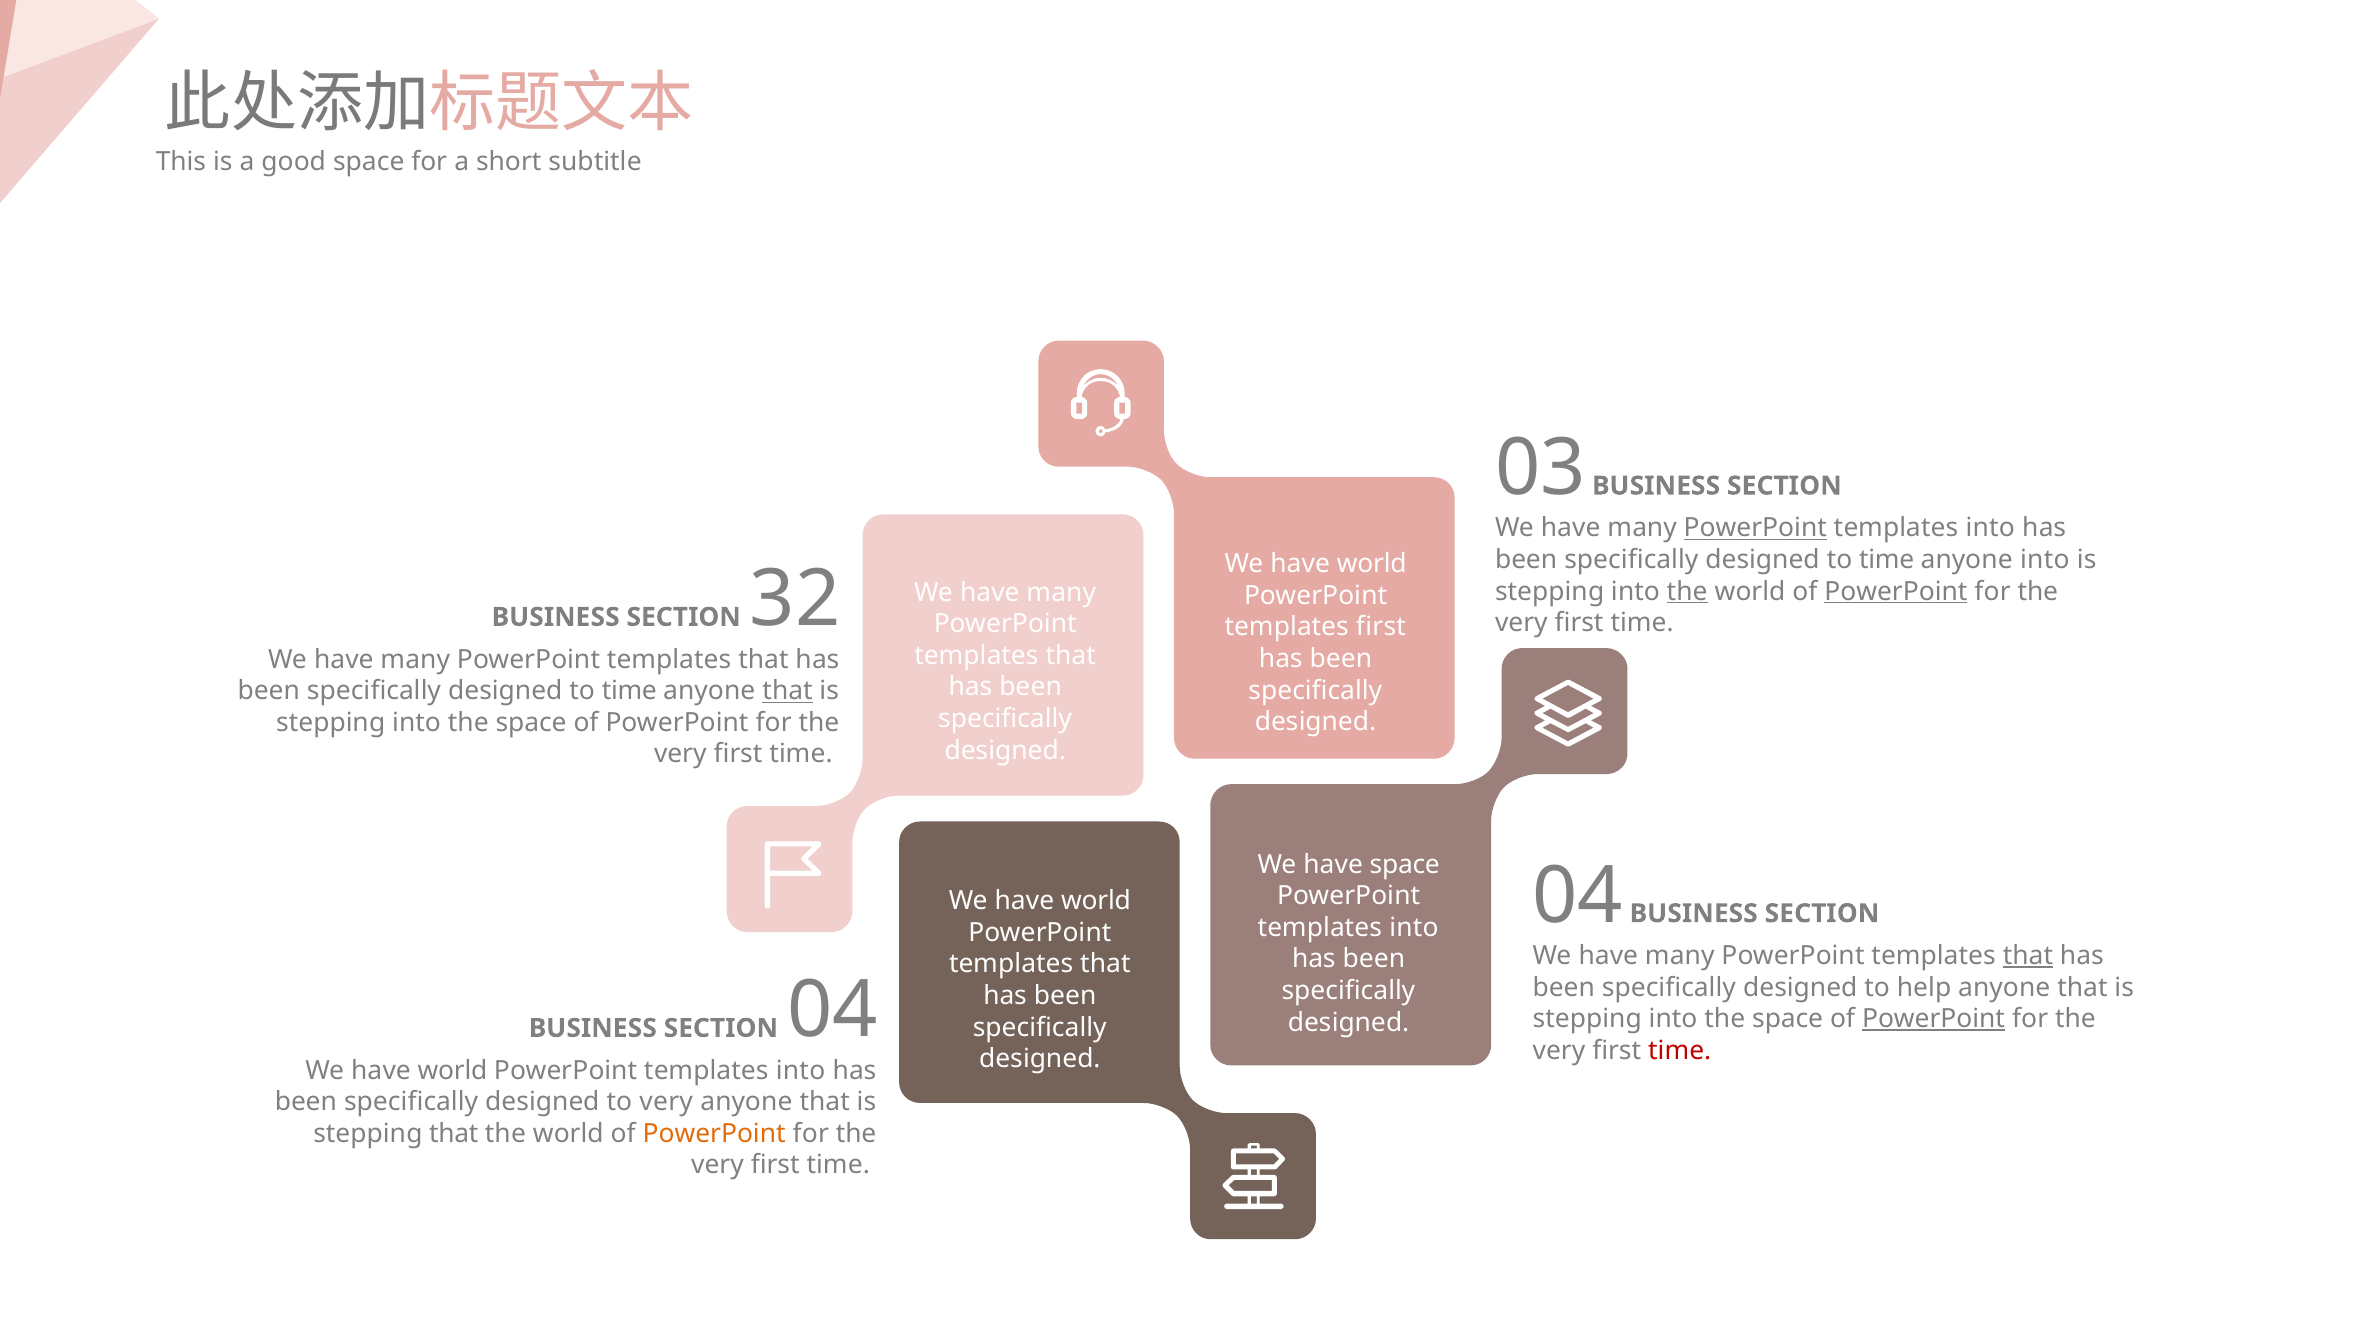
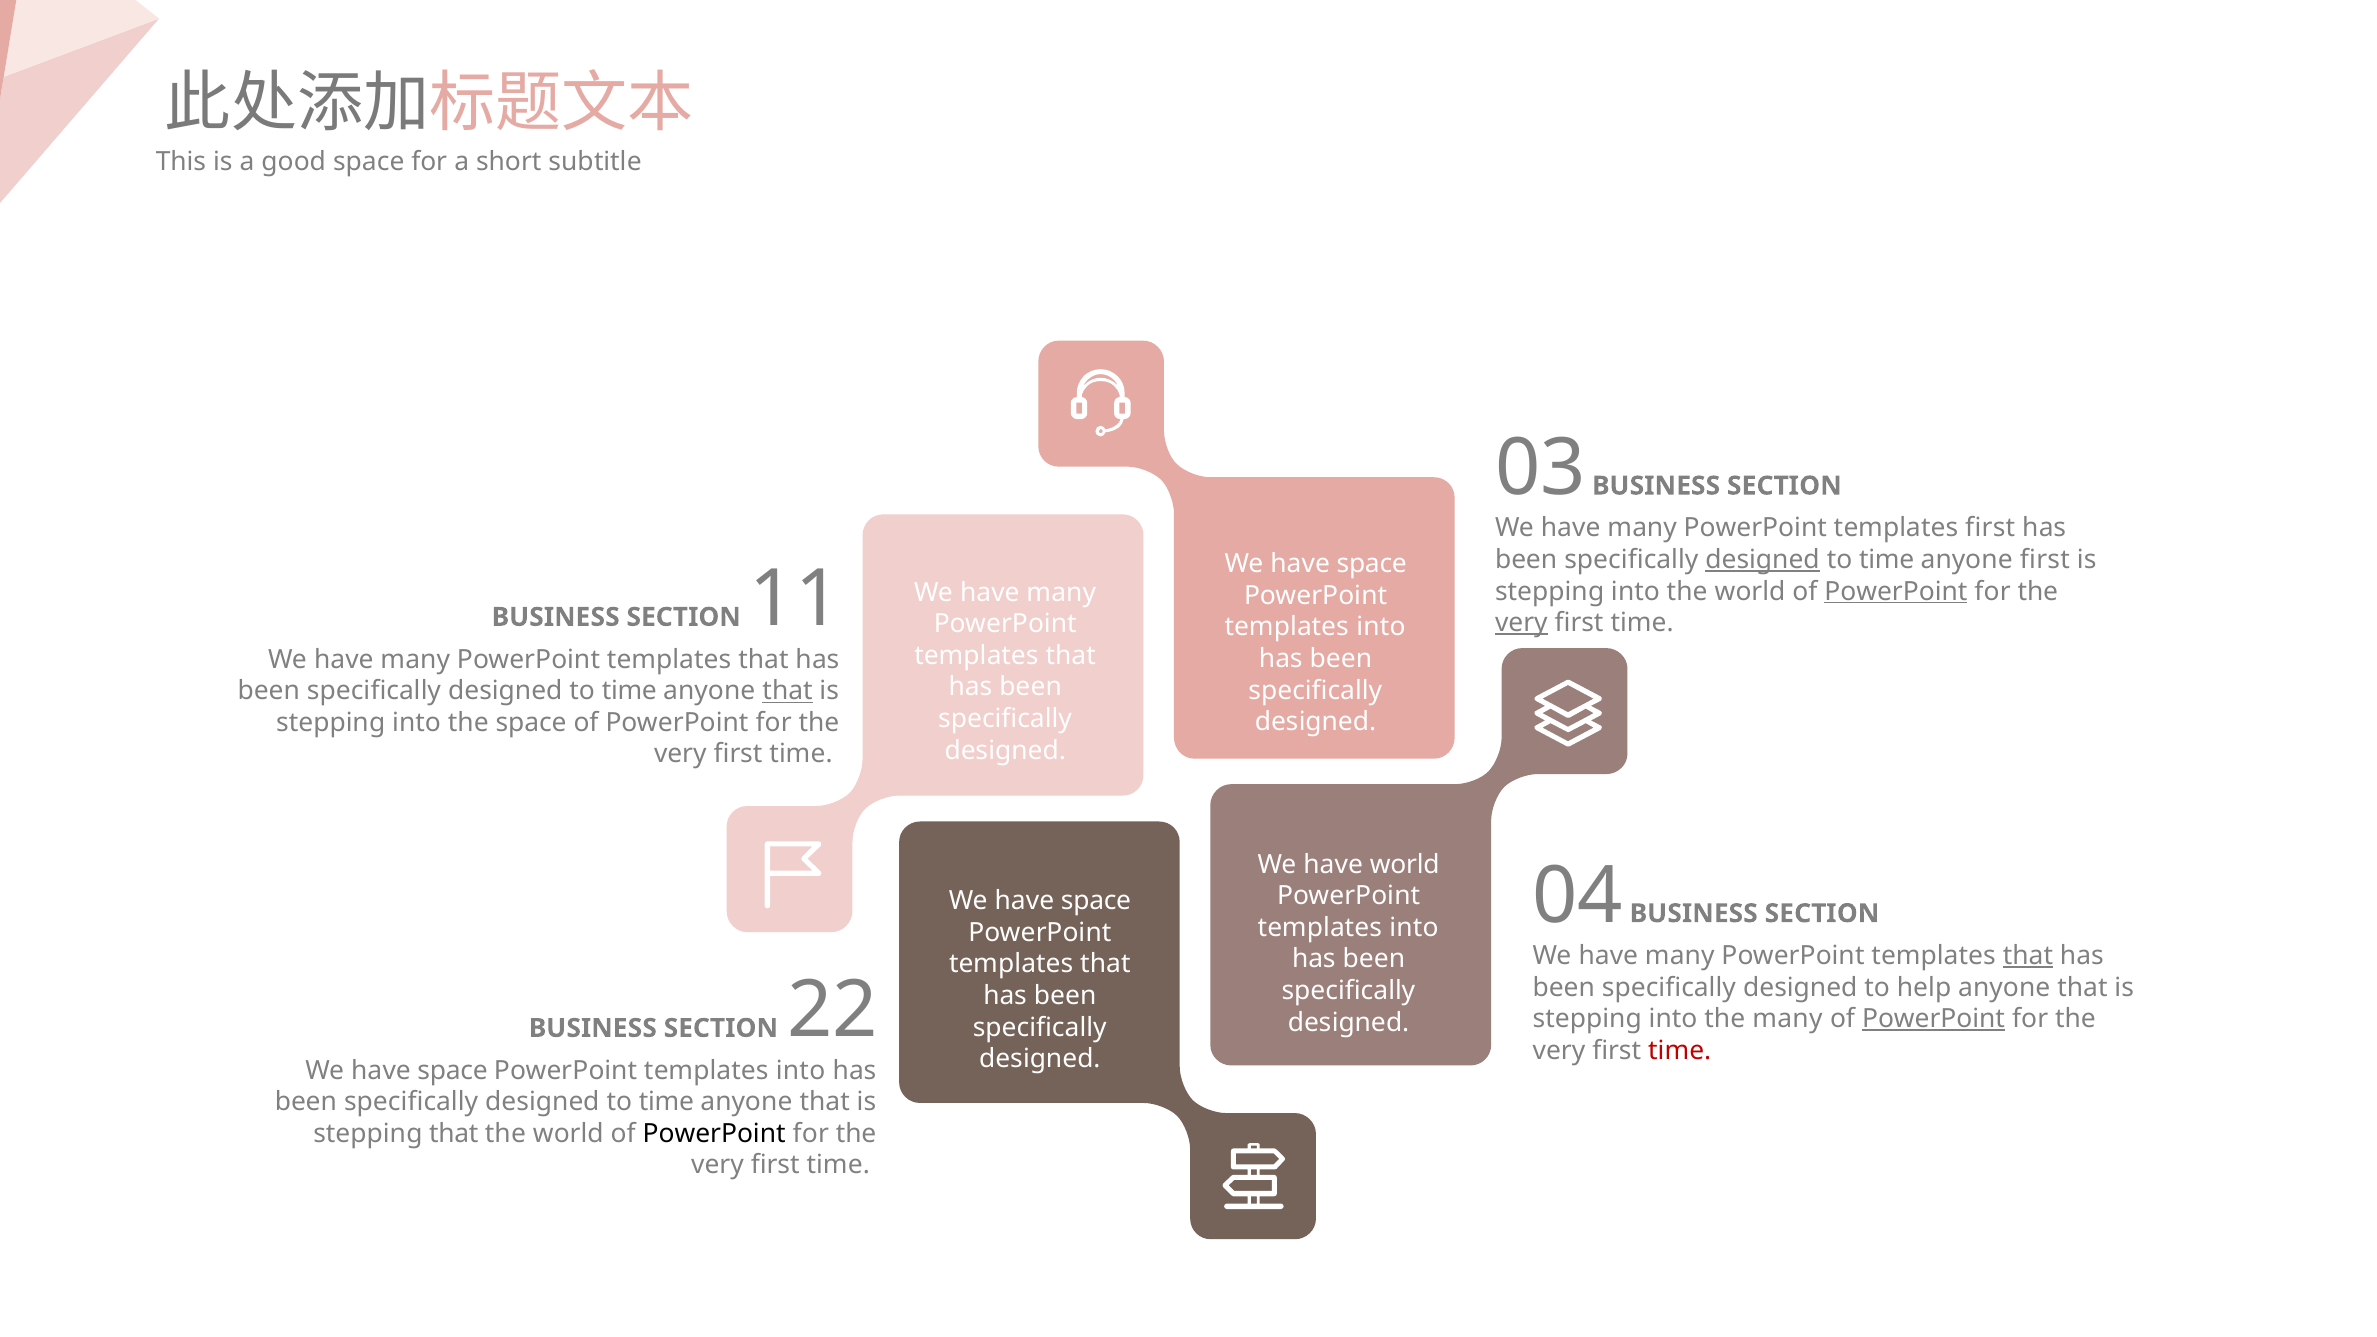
PowerPoint underline: present -> none (1755, 528)
into: into -> first (1990, 528)
designed underline: none -> present (1763, 560)
anyone into: into -> first (2045, 560)
world: world -> space (1372, 564)
the underline: present -> none (1687, 591)
32: 32 -> 11 (795, 600)
very underline: none -> present (1521, 623)
first: first -> into (1381, 627)
have space: space -> world (1405, 864)
world: world -> space (1096, 901)
space: space -> many (1787, 1019)
SECTION 04: 04 -> 22 (832, 1011)
world: world -> space (453, 1070)
very: very -> time (666, 1102)
PowerPoint colour: orange -> black (714, 1134)
